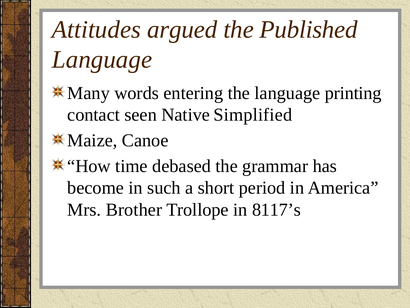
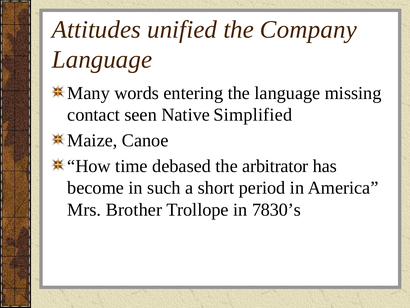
argued: argued -> unified (182, 29)
Published: Published -> Company (308, 29)
printing: printing -> missing (353, 93)
grammar: grammar -> arbitrator (275, 166)
8117’s: 8117’s -> 7830’s (276, 209)
